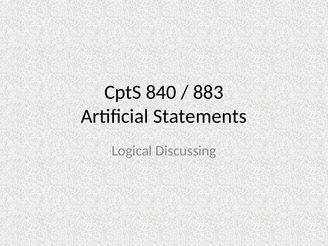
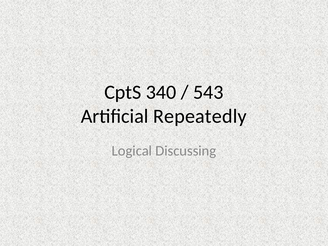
840: 840 -> 340 (161, 92)
883: 883 -> 543 (208, 92)
Statements: Statements -> Repeatedly (200, 116)
